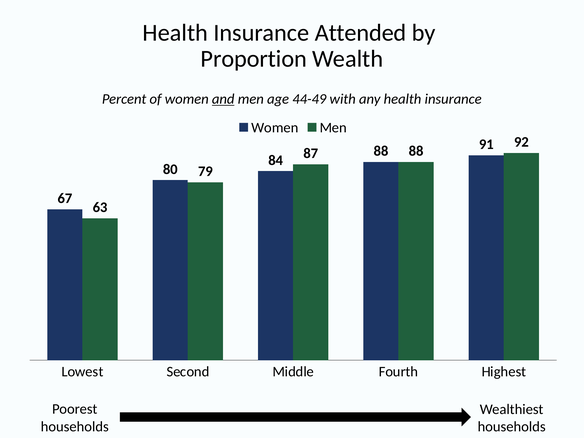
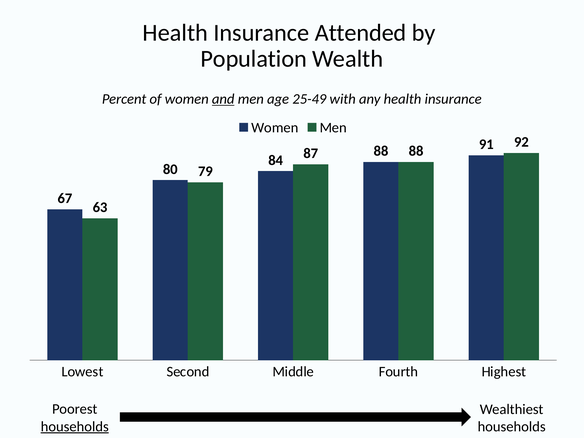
Proportion: Proportion -> Population (254, 59)
44-49: 44-49 -> 25-49 (309, 99)
households underline: none -> present (75, 427)
